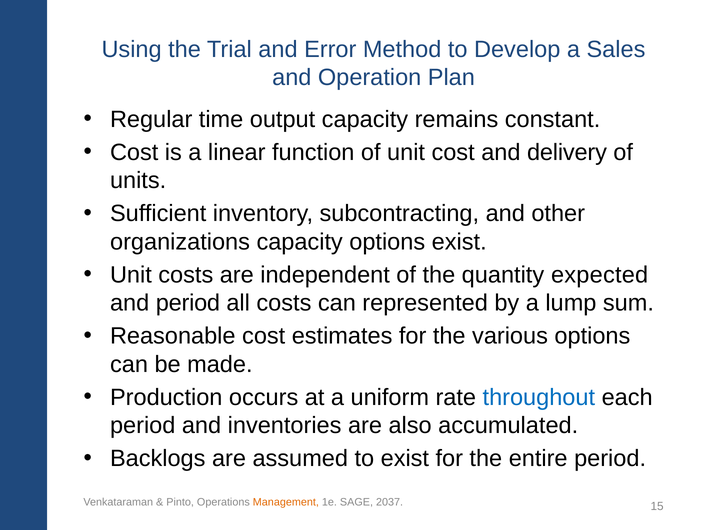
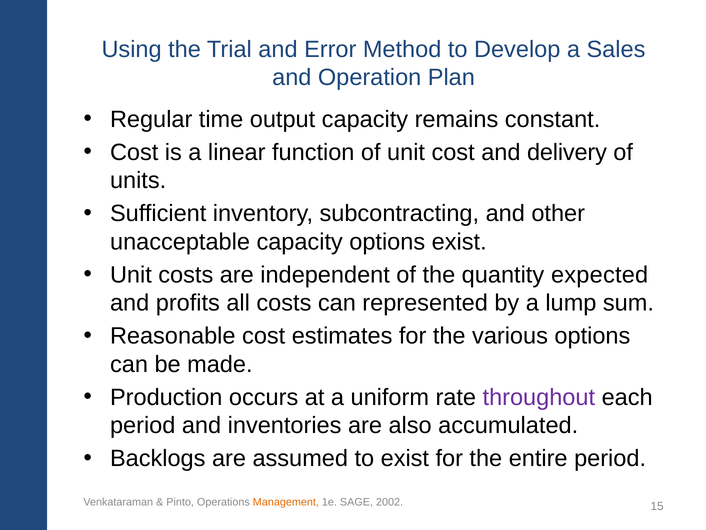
organizations: organizations -> unacceptable (180, 242)
and period: period -> profits (188, 303)
throughout colour: blue -> purple (539, 397)
2037: 2037 -> 2002 (390, 501)
